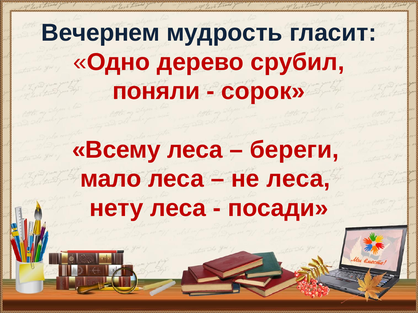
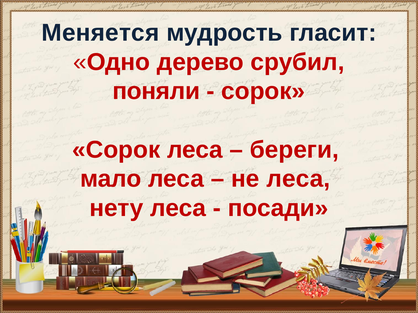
Вечернем: Вечернем -> Меняется (100, 33)
Всему: Всему -> Сорок (116, 150)
